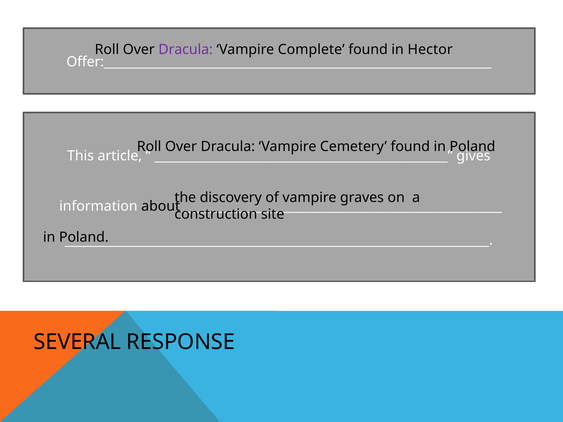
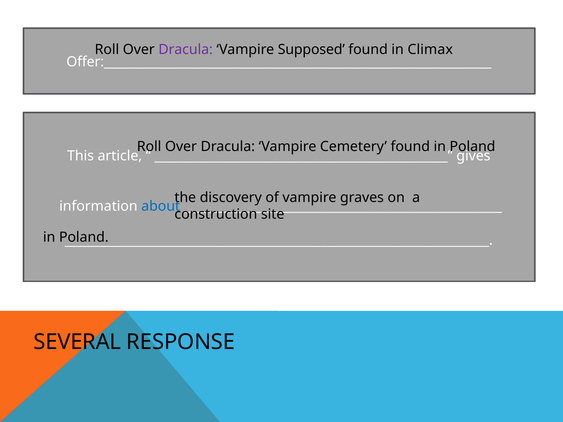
Complete: Complete -> Supposed (311, 50)
Hector: Hector -> Climax (430, 50)
about colour: black -> blue (161, 206)
